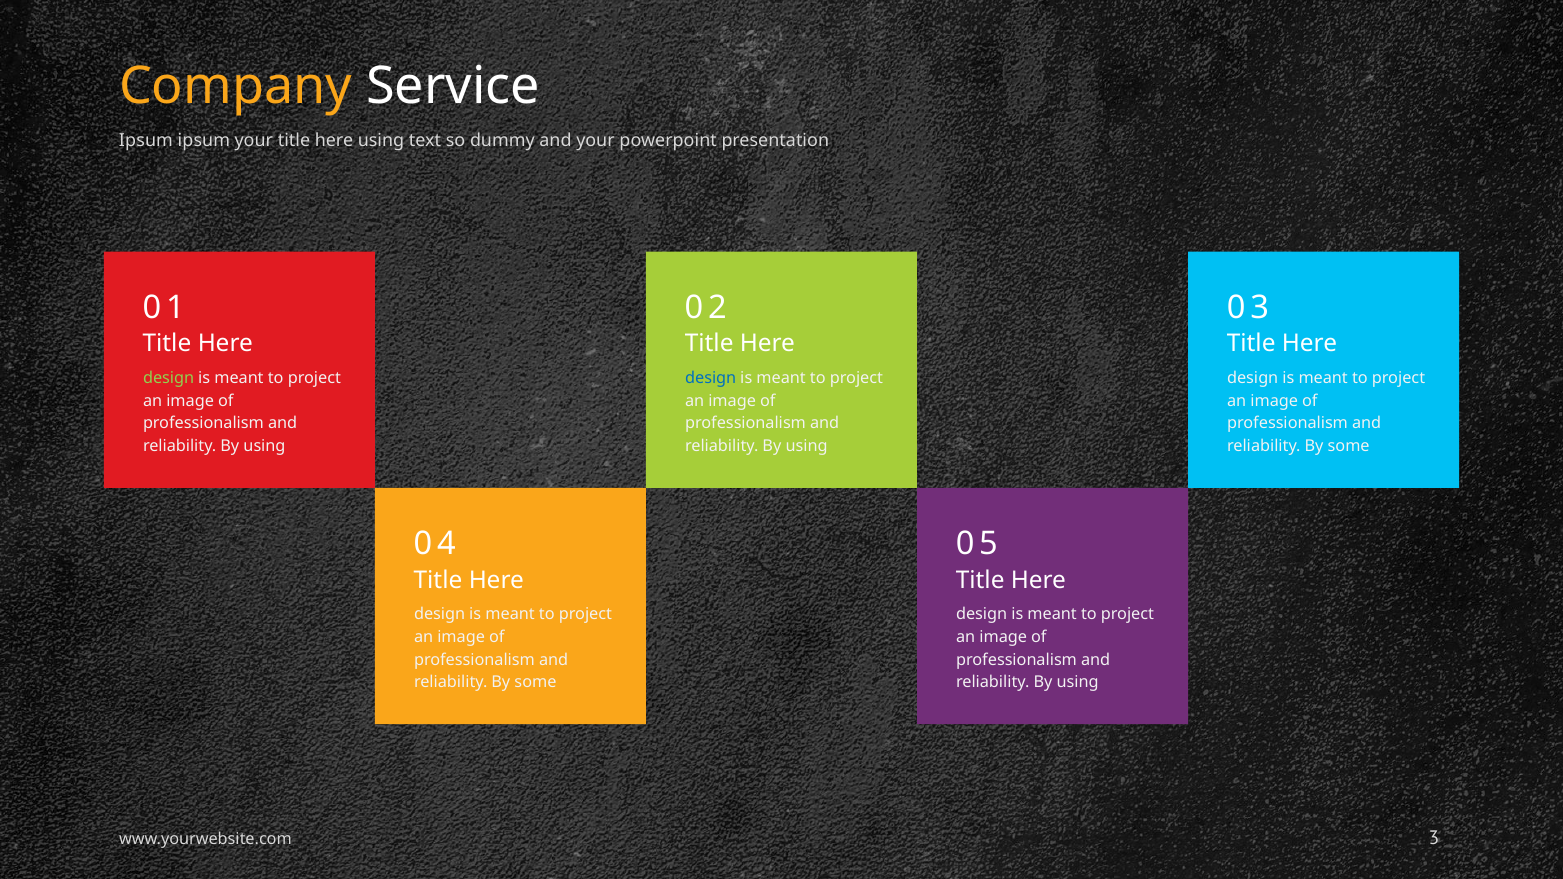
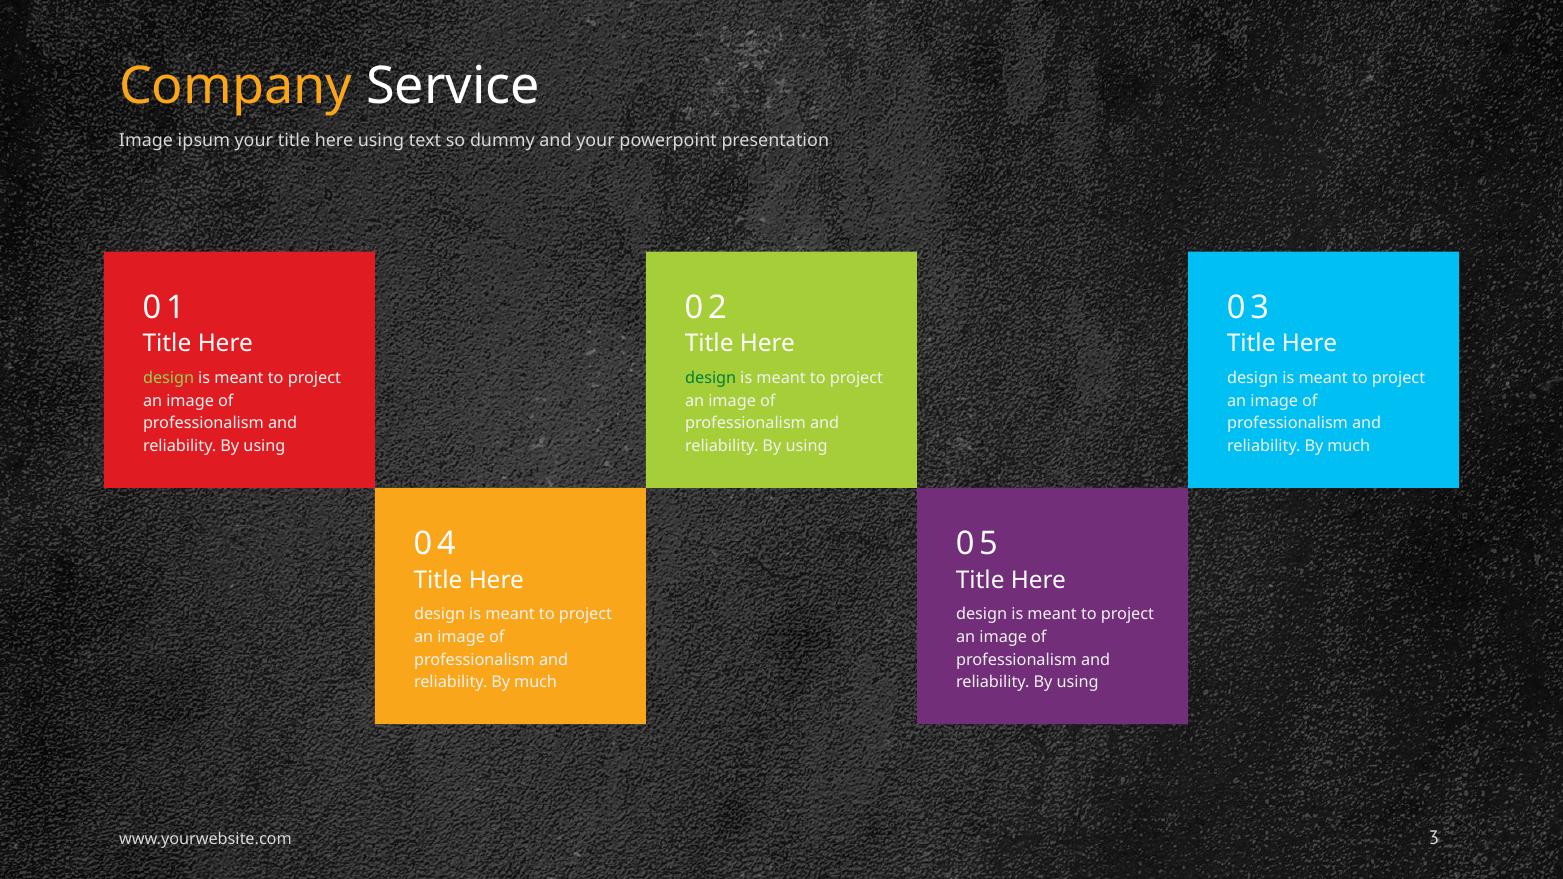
Ipsum: Ipsum -> Image (146, 141)
design colour: blue -> green (711, 378)
some: some -> much (1349, 446)
some: some -> much (536, 683)
